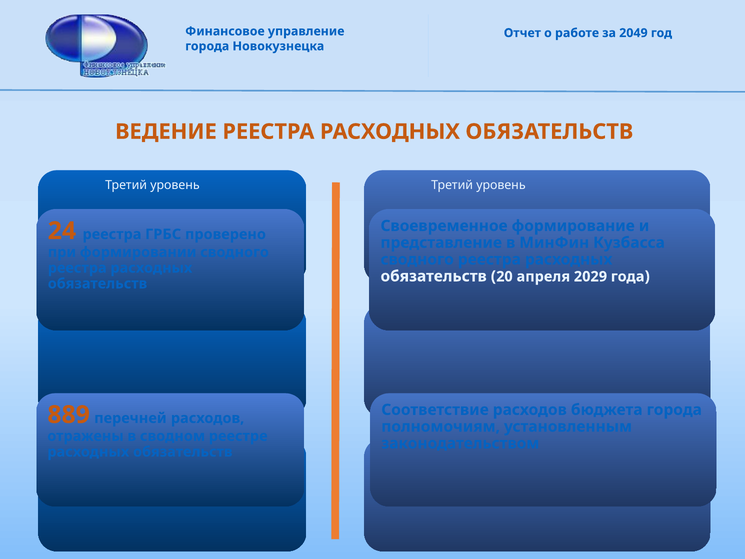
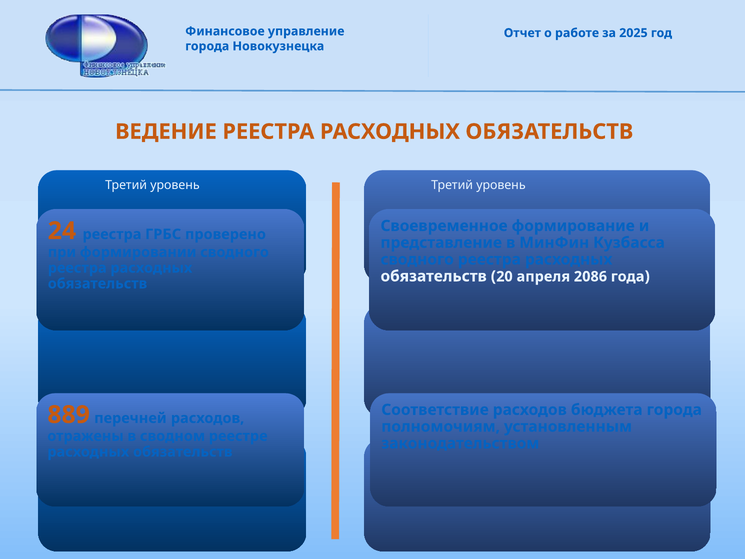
2049: 2049 -> 2025 (633, 33)
2029: 2029 -> 2086 (590, 276)
